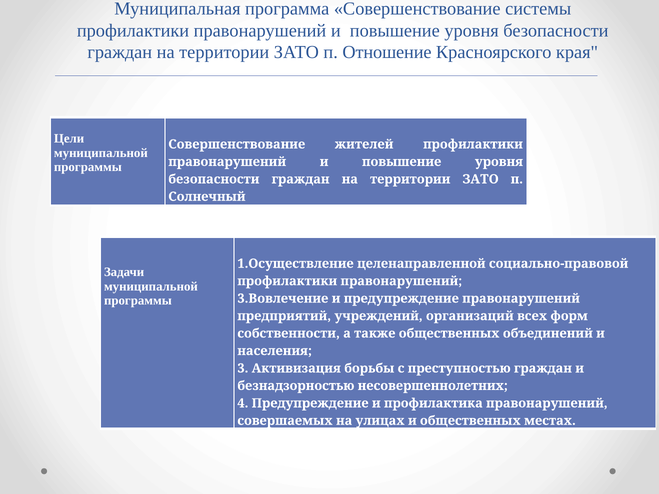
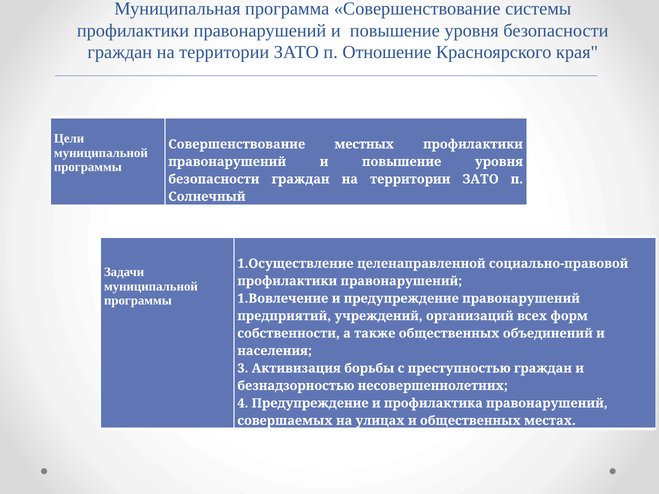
жителей: жителей -> местных (364, 144)
3.Вовлечение: 3.Вовлечение -> 1.Вовлечение (283, 299)
